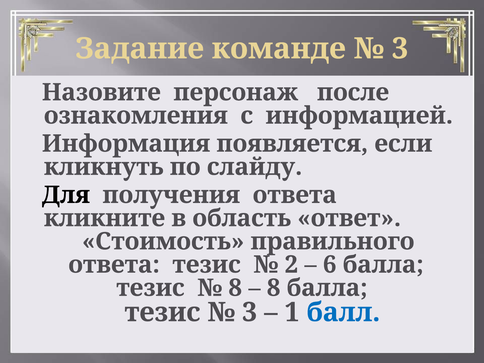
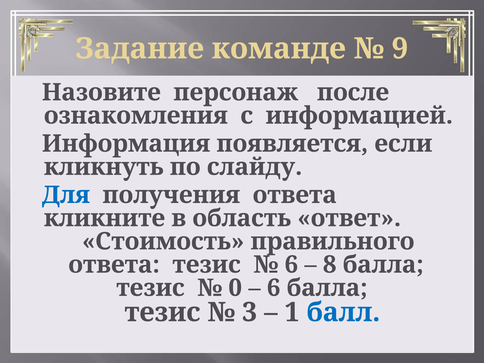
3: 3 -> 9 (400, 49)
Для colour: black -> blue (66, 195)
2: 2 -> 6 (291, 265)
6: 6 -> 8 (330, 265)
8: 8 -> 0 (235, 288)
8: 8 -> 6 (274, 288)
